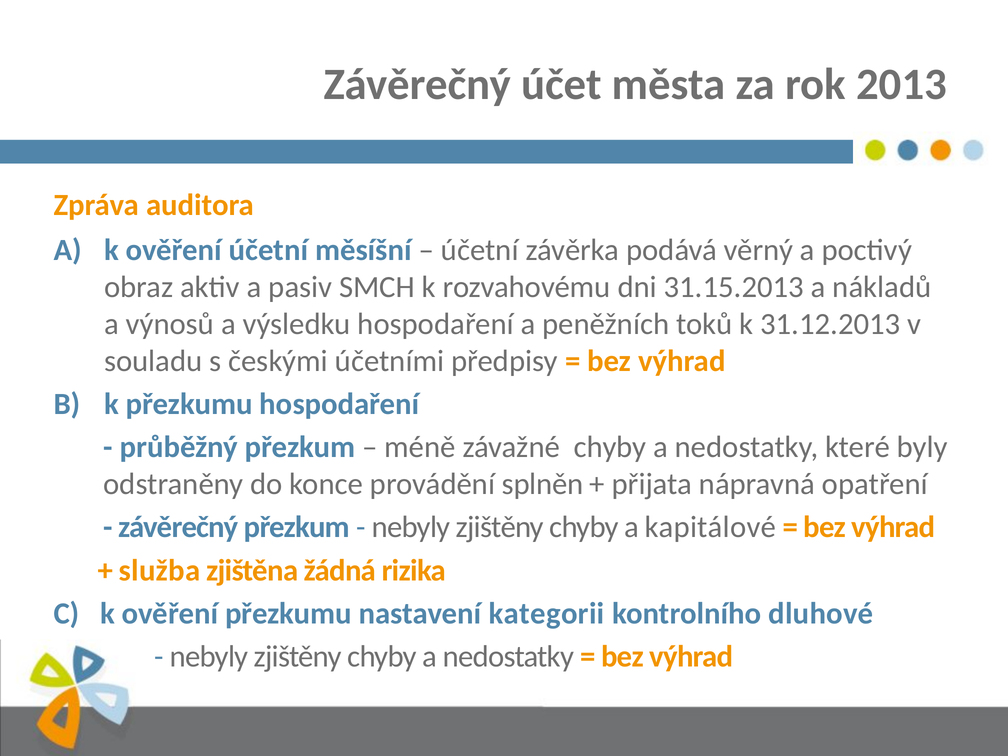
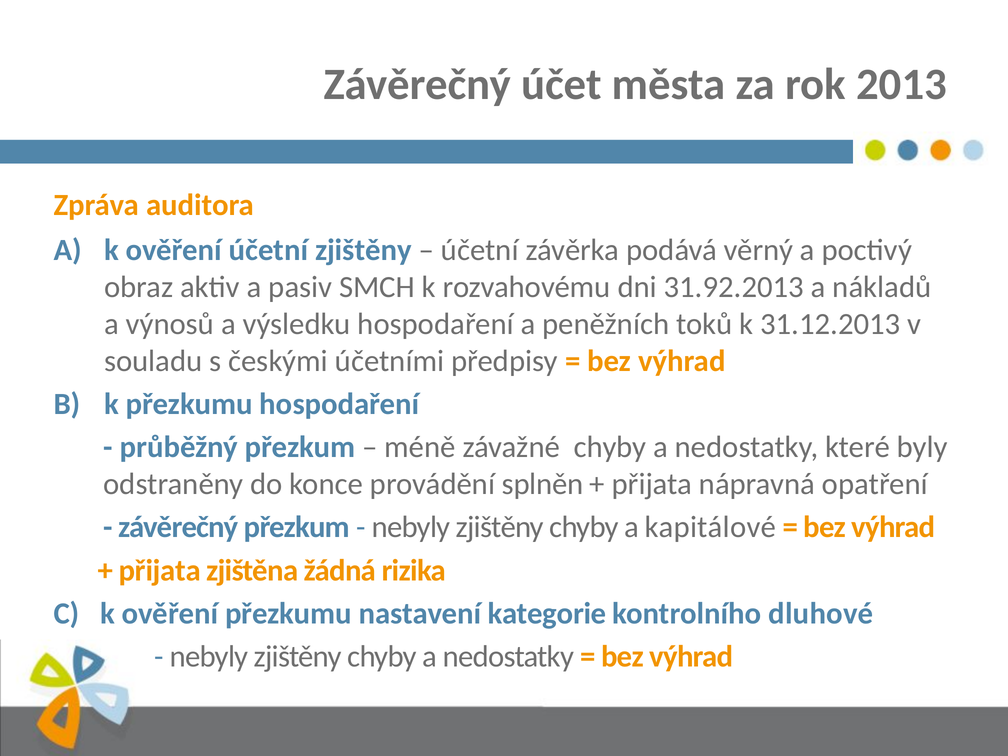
účetní měsíšní: měsíšní -> zjištěny (363, 250)
31.15.2013: 31.15.2013 -> 31.92.2013 (734, 287)
služba: služba -> přijata (160, 570)
kategorii: kategorii -> kategorie (547, 614)
